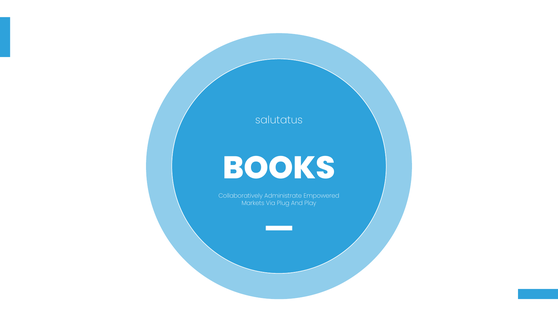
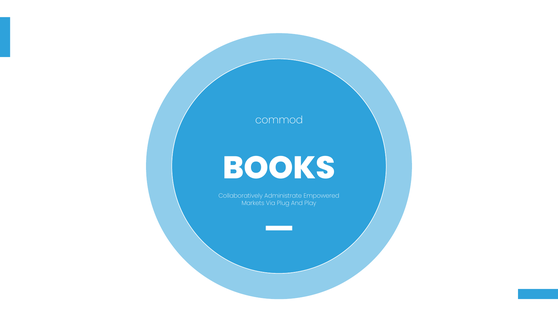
salutatus: salutatus -> commod (279, 120)
